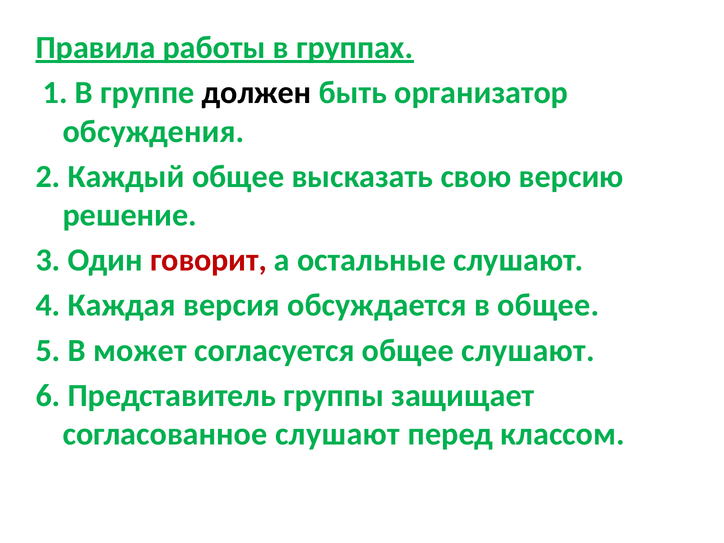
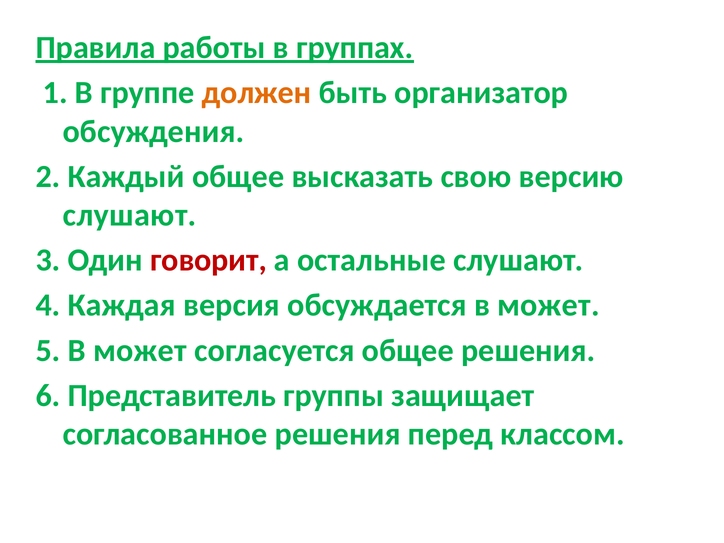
должен colour: black -> orange (257, 93)
решение: решение -> слушают (130, 215)
обсуждается в общее: общее -> может (548, 305)
общее слушают: слушают -> решения (528, 350)
согласованное слушают: слушают -> решения (338, 434)
